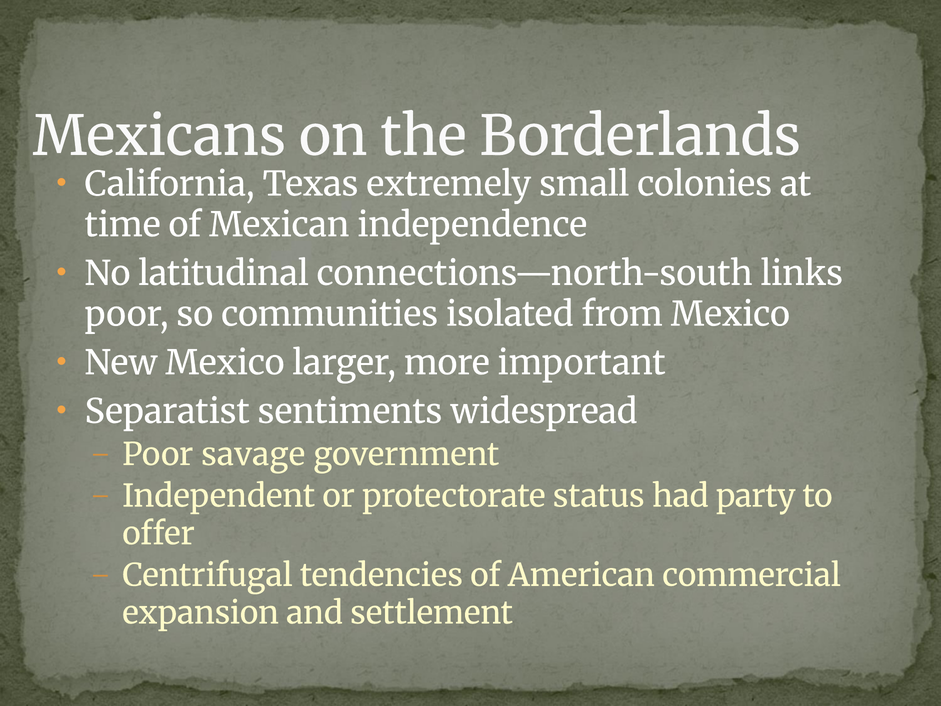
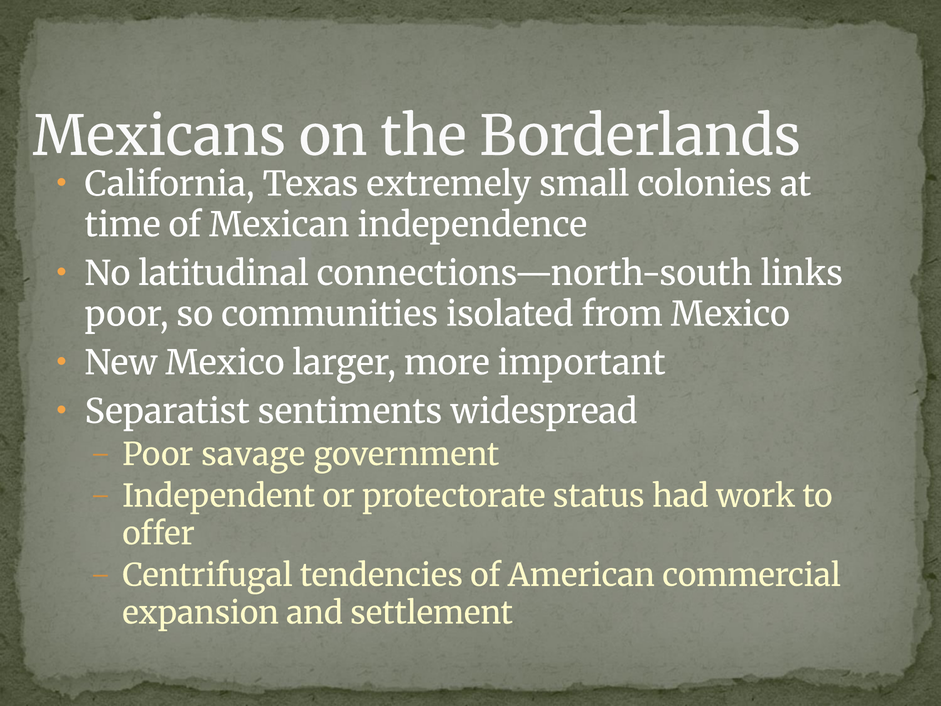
party: party -> work (756, 496)
